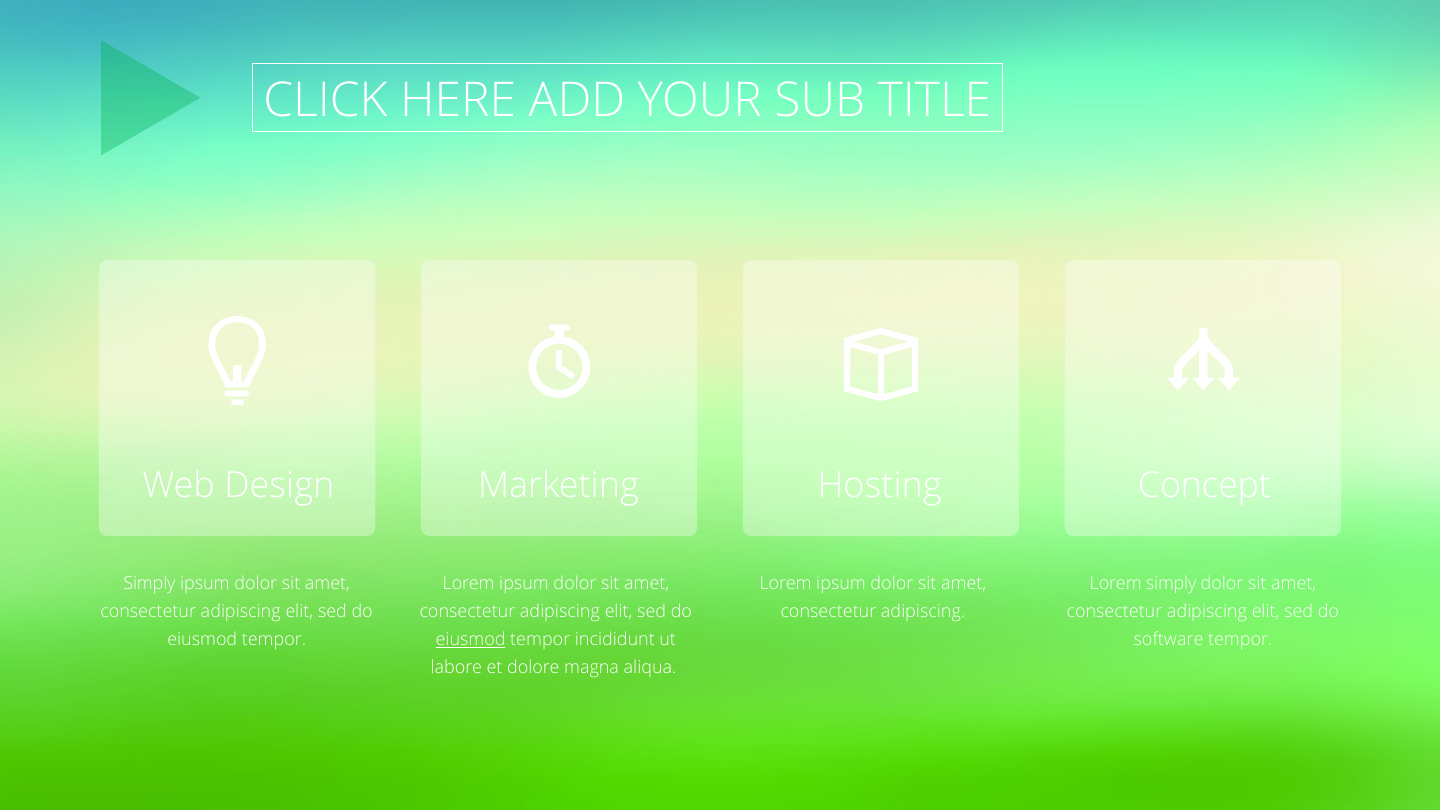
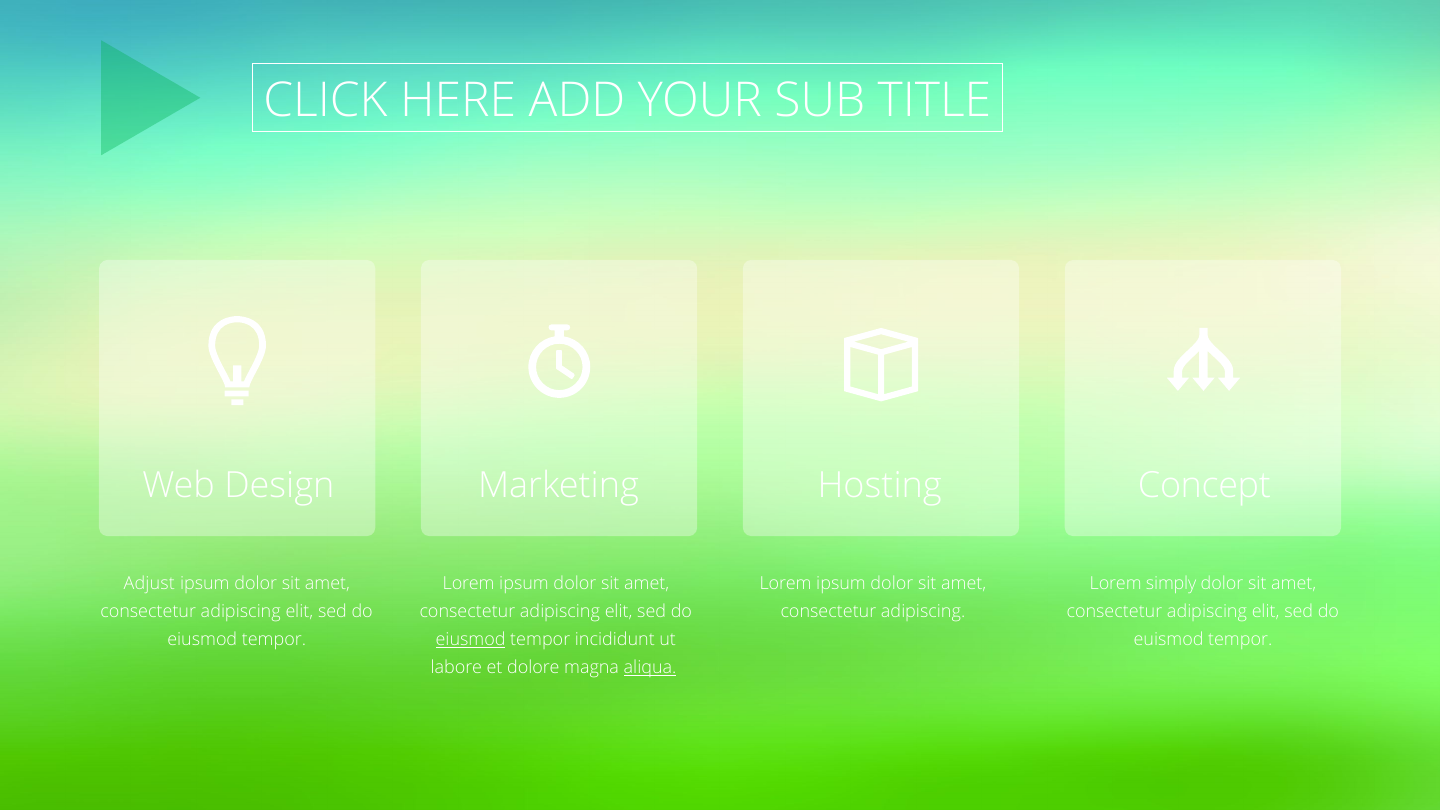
Simply: Simply -> Adjust (149, 583)
software: software -> euismod (1169, 640)
aliqua underline: none -> present (650, 668)
